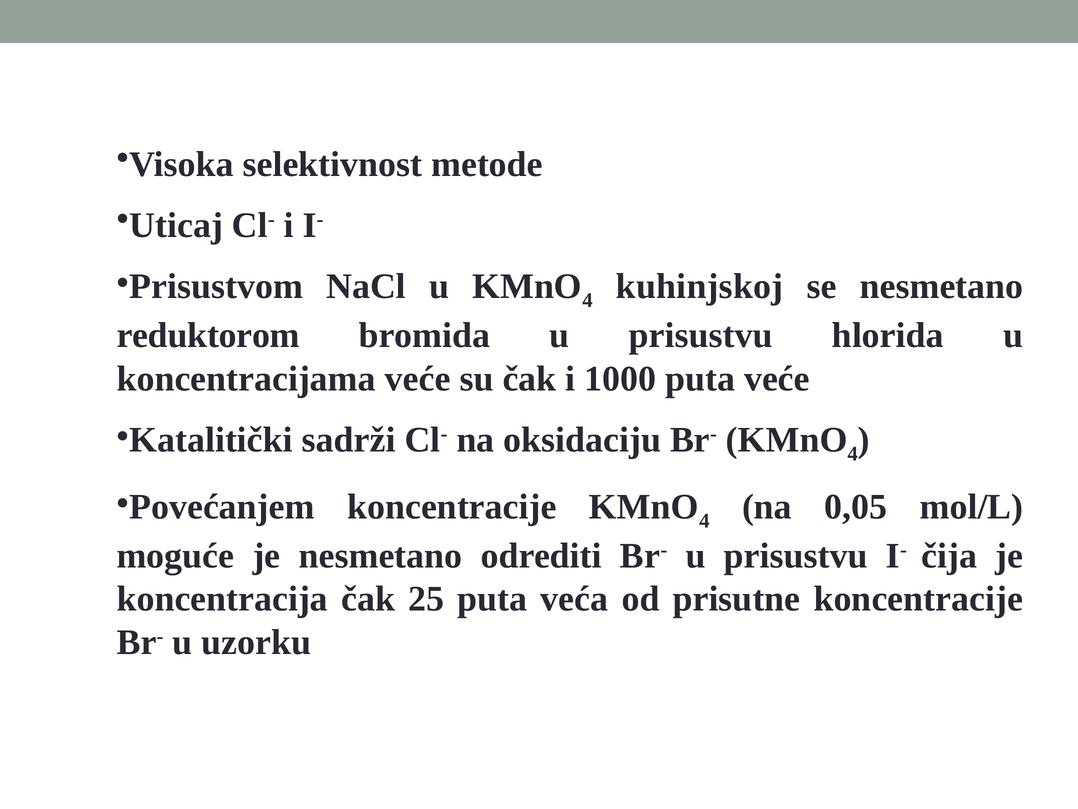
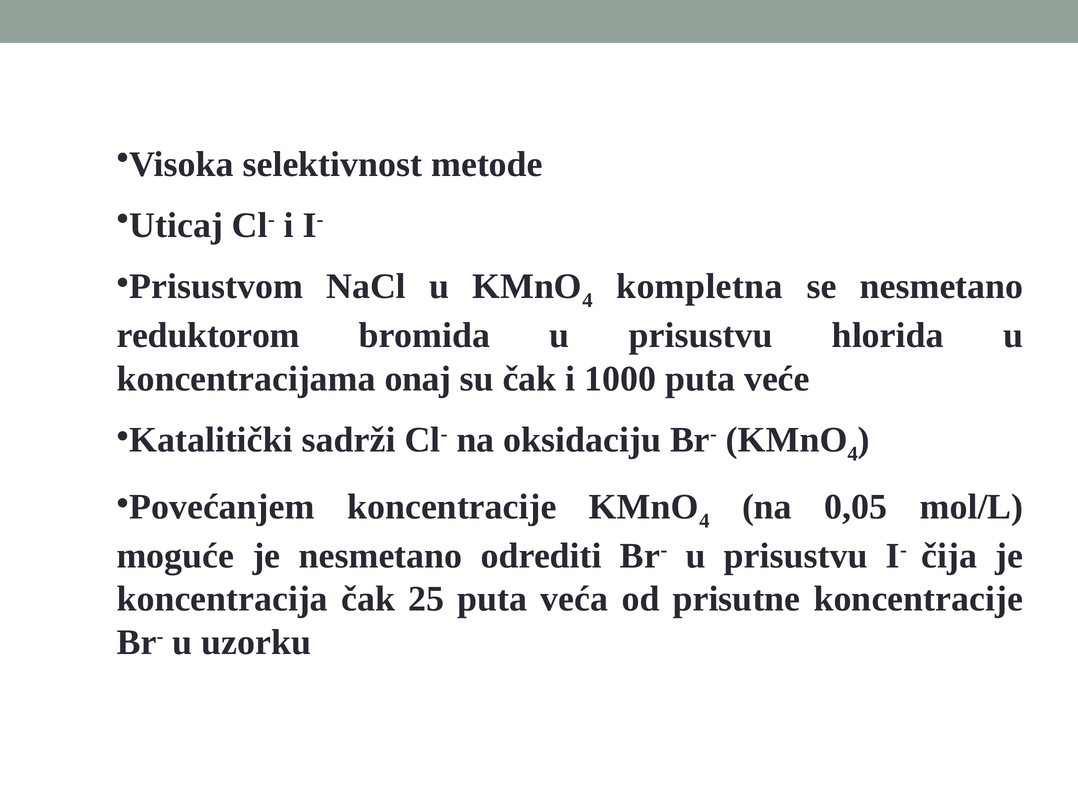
kuhinjskoj: kuhinjskoj -> kompletna (700, 286)
koncentracijama veće: veće -> onaj (418, 378)
